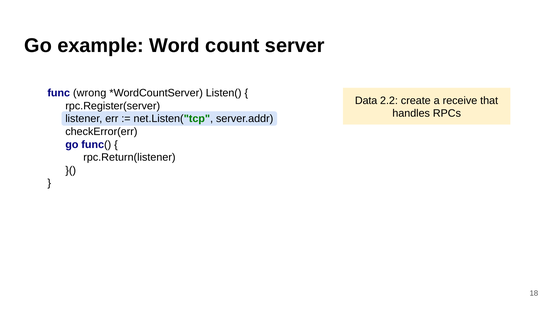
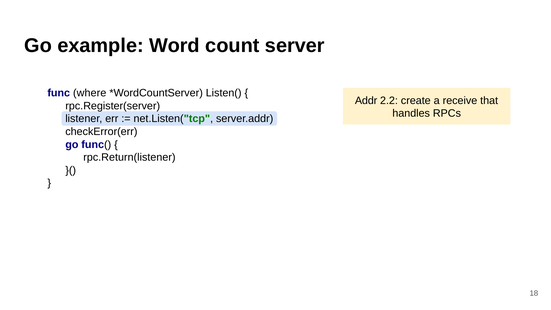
wrong: wrong -> where (90, 93)
Data: Data -> Addr (366, 100)
